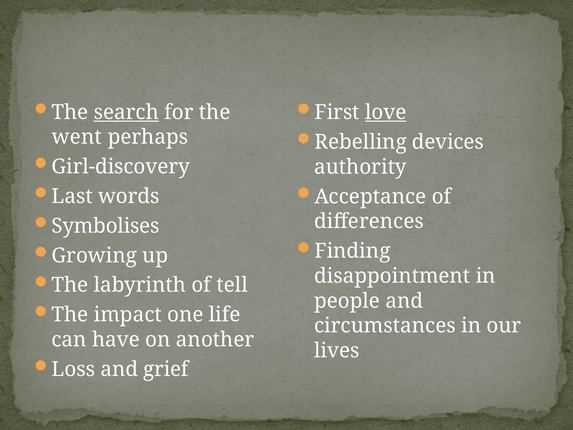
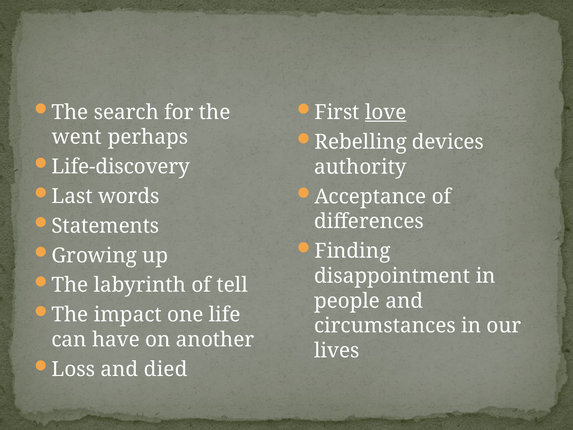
search underline: present -> none (126, 112)
Girl-discovery: Girl-discovery -> Life-discovery (121, 167)
Symbolises: Symbolises -> Statements (105, 226)
grief: grief -> died (166, 369)
